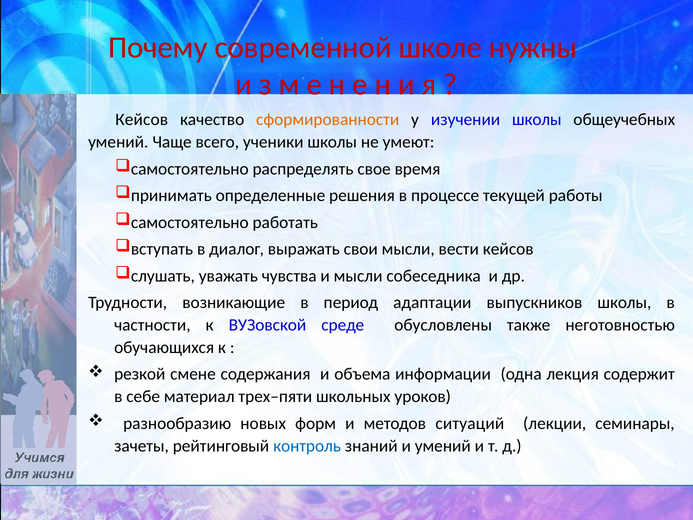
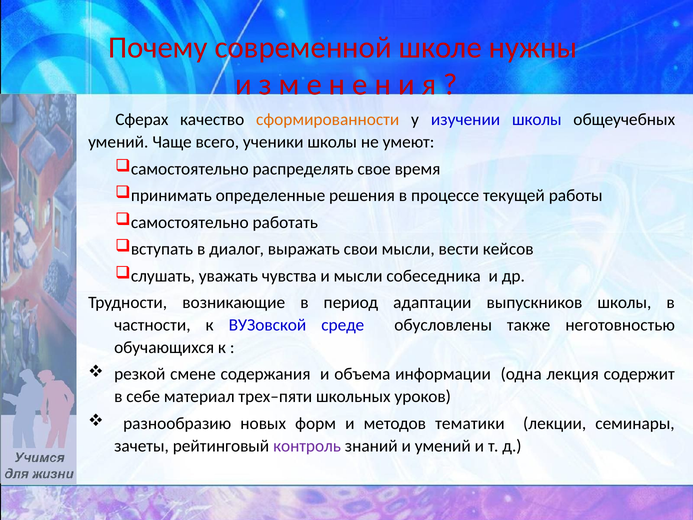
Кейсов: Кейсов -> Сферах (142, 120)
ситуаций: ситуаций -> тематики (470, 423)
контроль colour: blue -> purple (307, 446)
